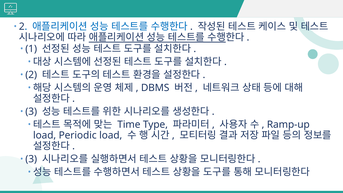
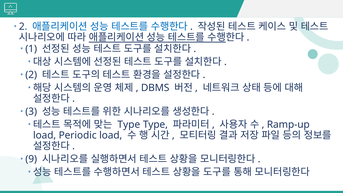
Time: Time -> Type (129, 124)
3: 3 -> 9 (31, 159)
